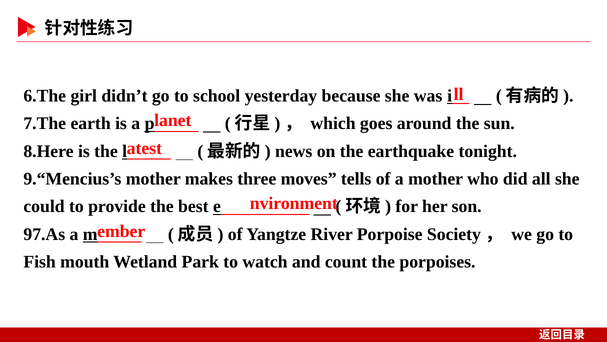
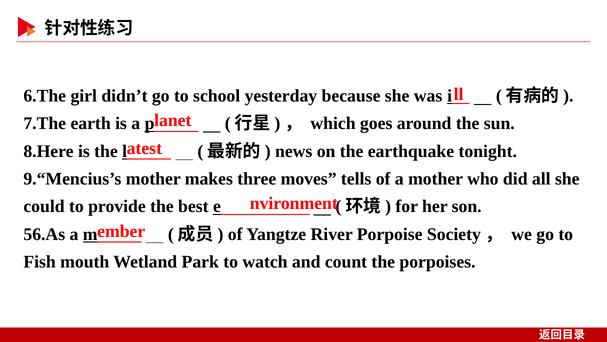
97.As: 97.As -> 56.As (44, 234)
